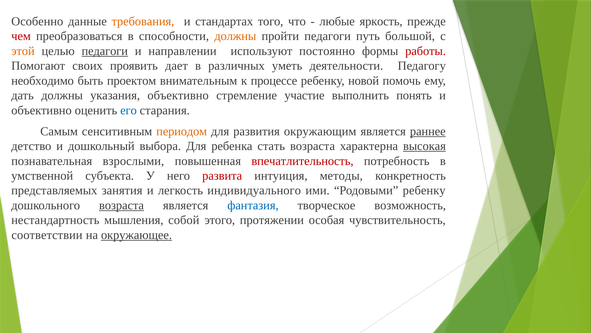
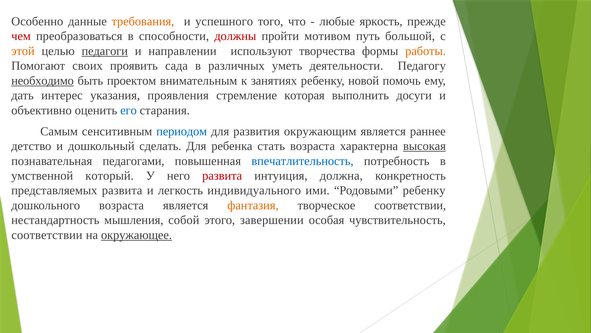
стандартах: стандартах -> успешного (224, 21)
должны colour: orange -> red (235, 36)
пройти педагоги: педагоги -> мотивом (328, 36)
постоянно: постоянно -> творчества (327, 51)
работы colour: red -> orange (426, 51)
дает: дает -> сада (176, 66)
необходимо underline: none -> present (43, 81)
процессе: процессе -> занятиях (274, 81)
дать должны: должны -> интерес (62, 95)
указания объективно: объективно -> проявления (178, 95)
участие: участие -> которая (304, 95)
понять: понять -> досуги (414, 95)
периодом colour: orange -> blue (182, 131)
раннее underline: present -> none (428, 131)
выбора: выбора -> сделать (160, 146)
взрослыми: взрослыми -> педагогами (134, 161)
впечатлительность colour: red -> blue (302, 161)
субъекта: субъекта -> который (110, 175)
методы: методы -> должна (341, 175)
представляемых занятия: занятия -> развита (122, 190)
возраста underline: present -> none (121, 205)
фантазия colour: blue -> orange (253, 205)
творческое возможность: возможность -> соответствии (410, 205)
протяжении: протяжении -> завершении (272, 220)
